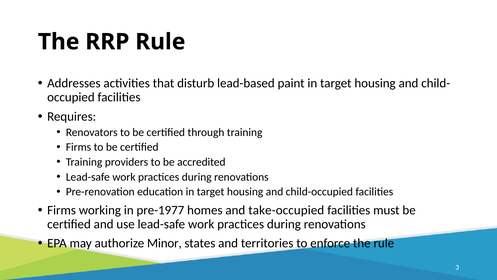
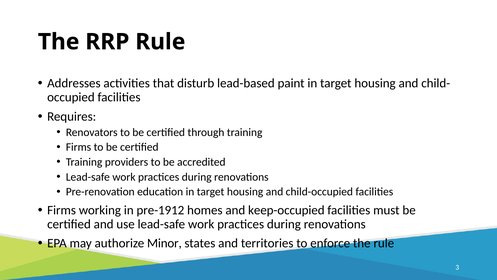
pre-1977: pre-1977 -> pre-1912 (160, 210)
take-occupied: take-occupied -> keep-occupied (286, 210)
